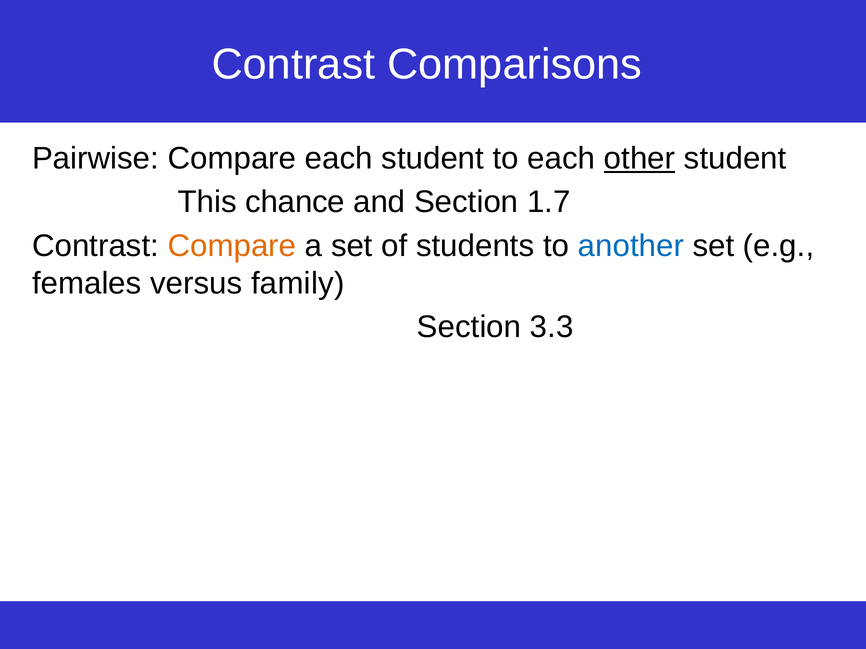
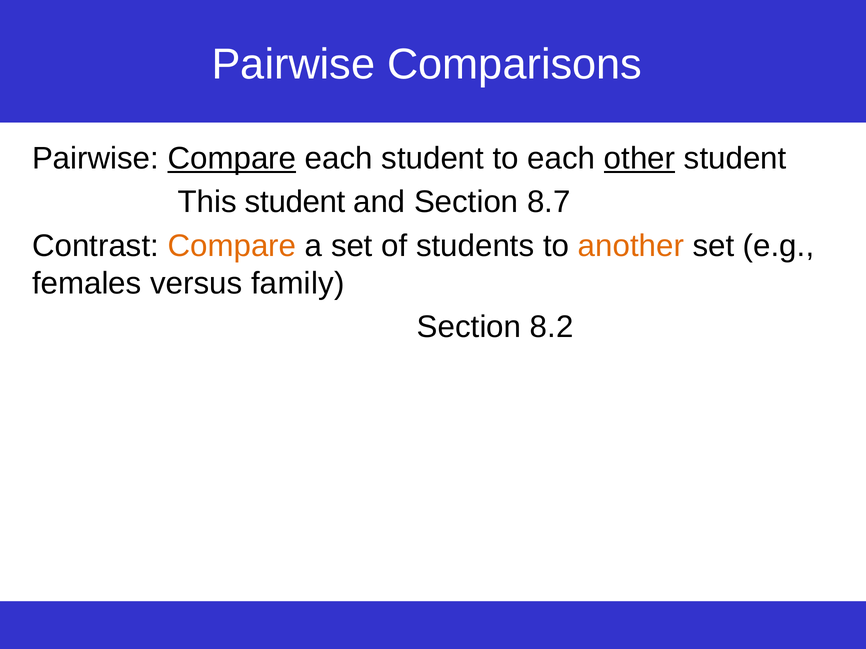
Contrast: Contrast -> Pairwise (293, 64)
Compare underline: none -> present (232, 159)
This chance: chance -> student (295, 202)
1.7: 1.7 -> 8.7 (549, 202)
another colour: blue -> orange (631, 246)
3.3: 3.3 -> 8.2 (552, 327)
